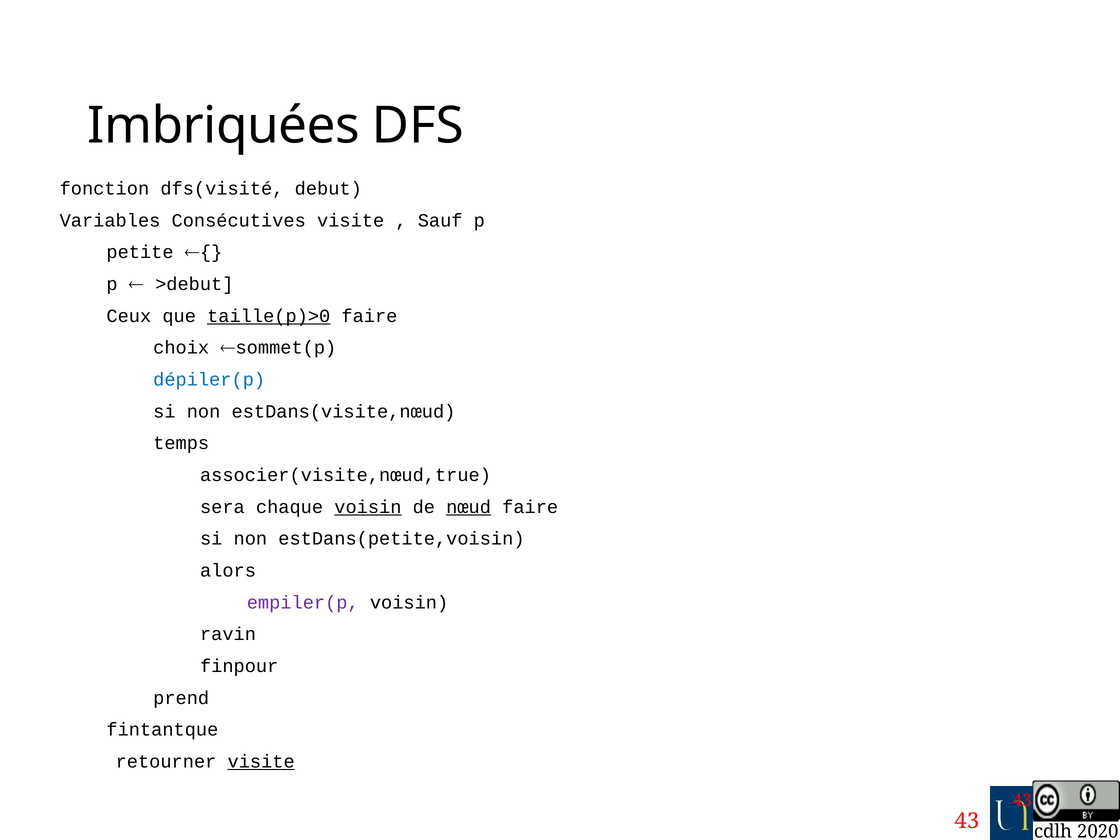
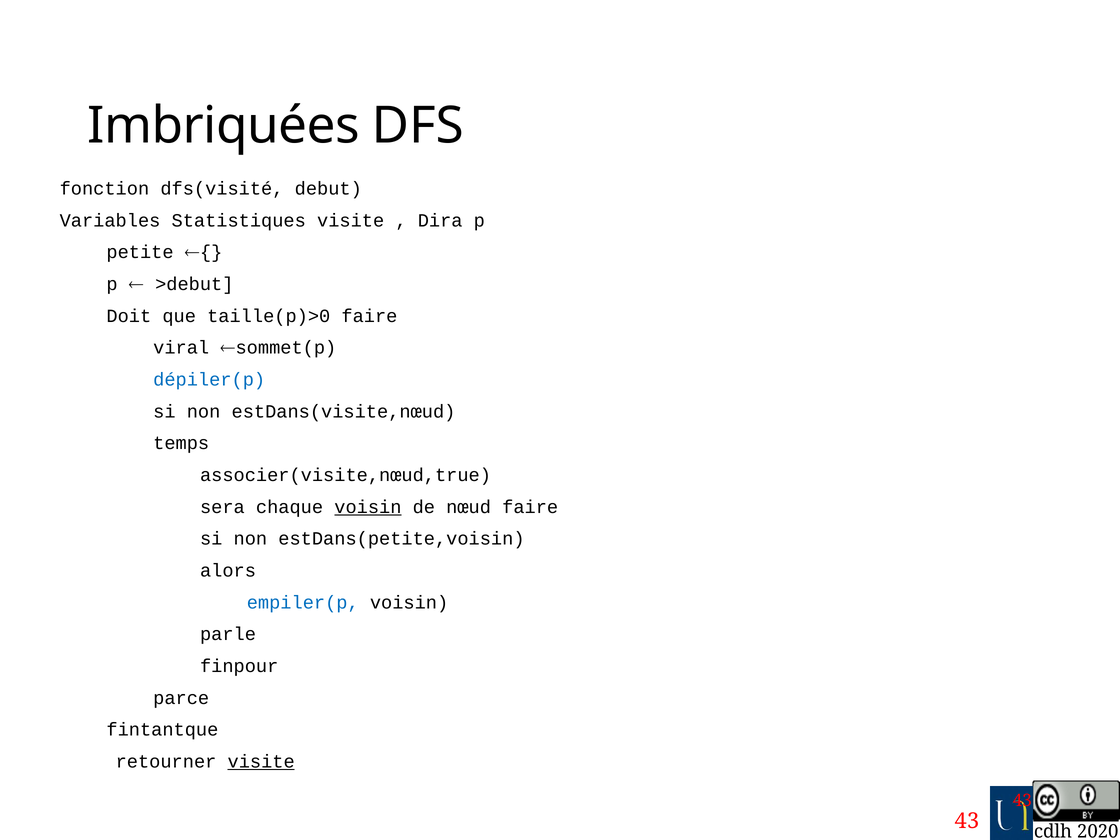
Consécutives: Consécutives -> Statistiques (239, 220)
Sauf: Sauf -> Dira (440, 220)
Ceux: Ceux -> Doit (129, 316)
taille(p)>0 underline: present -> none (269, 316)
choix: choix -> viral (181, 348)
nœud underline: present -> none (469, 507)
empiler(p colour: purple -> blue (303, 602)
ravin: ravin -> parle (228, 634)
prend: prend -> parce (181, 698)
